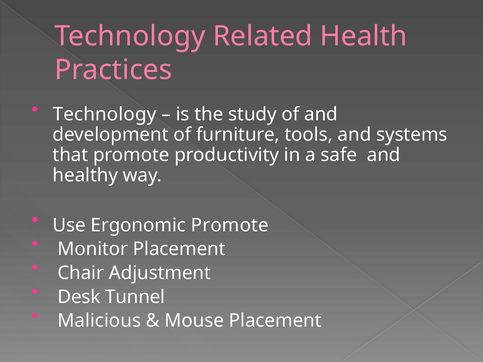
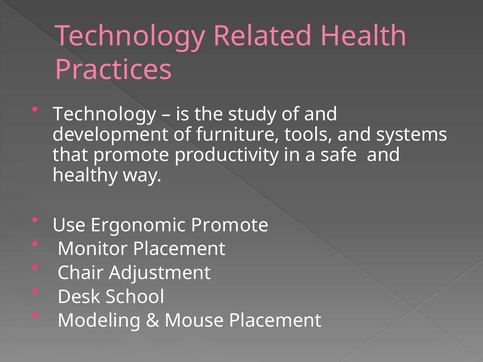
Tunnel: Tunnel -> School (135, 297)
Malicious: Malicious -> Modeling (99, 321)
